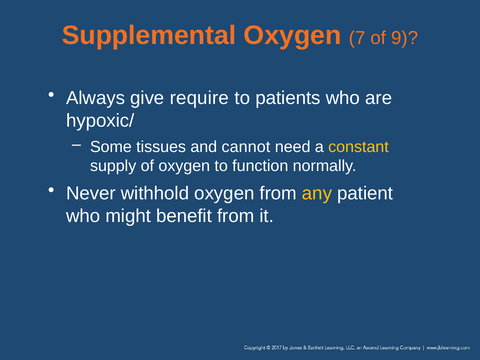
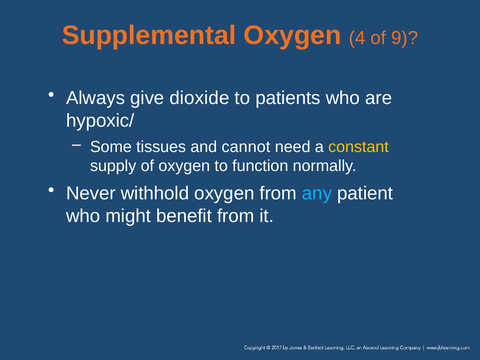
7: 7 -> 4 (357, 38)
require: require -> dioxide (199, 98)
any colour: yellow -> light blue (317, 193)
